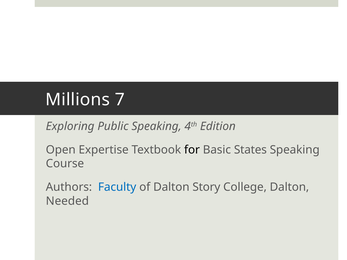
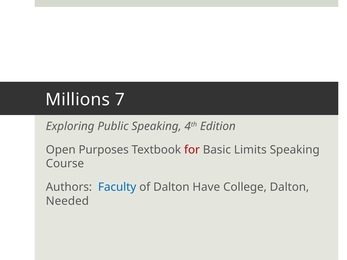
Expertise: Expertise -> Purposes (104, 150)
for colour: black -> red (192, 150)
States: States -> Limits (250, 150)
Story: Story -> Have (206, 187)
